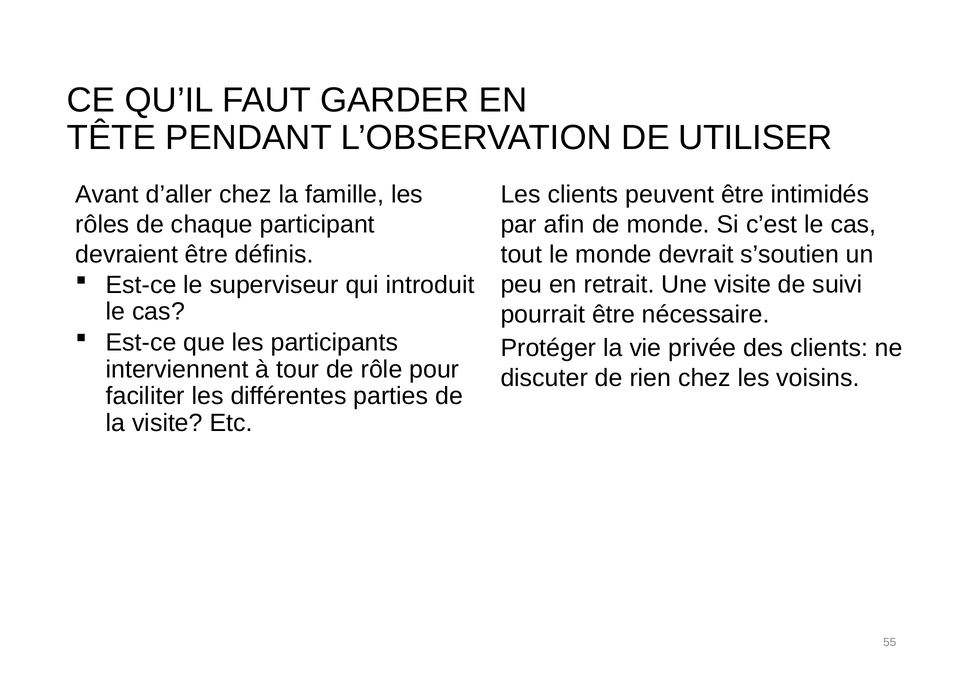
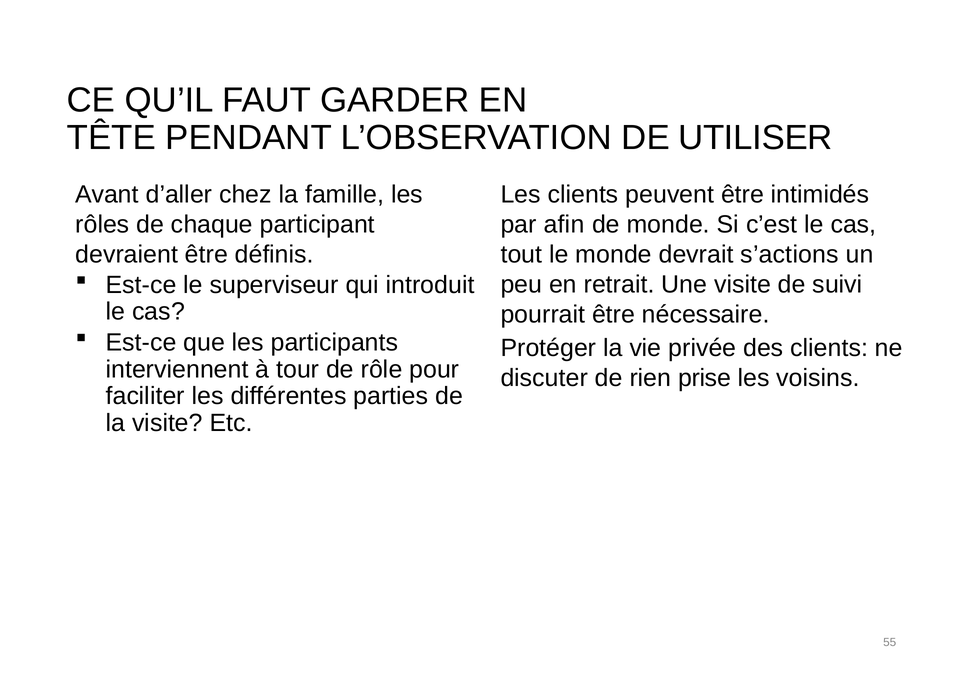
s’soutien: s’soutien -> s’actions (790, 254)
rien chez: chez -> prise (705, 378)
